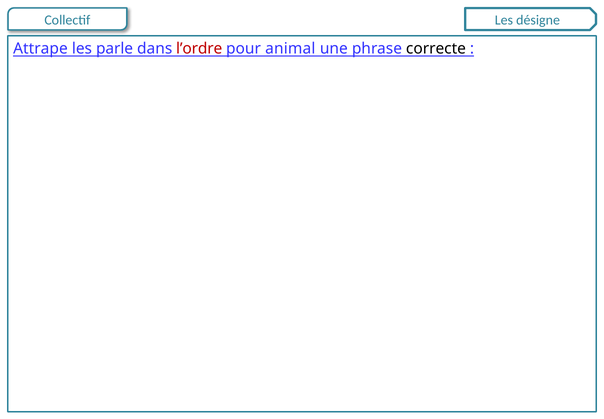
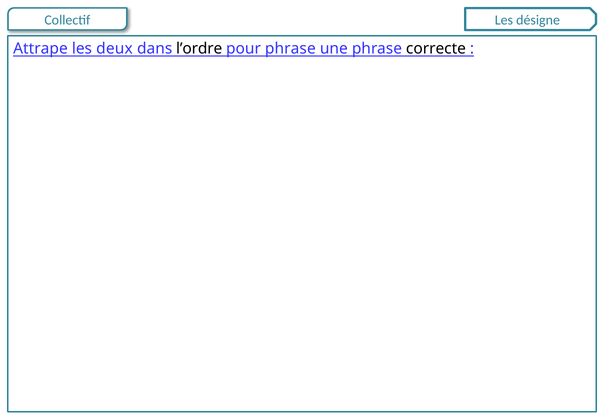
parle: parle -> deux (114, 49)
l’ordre colour: red -> black (199, 49)
pour animal: animal -> phrase (290, 49)
